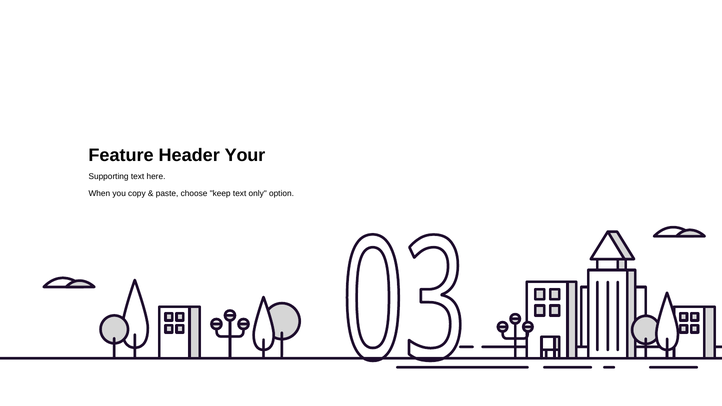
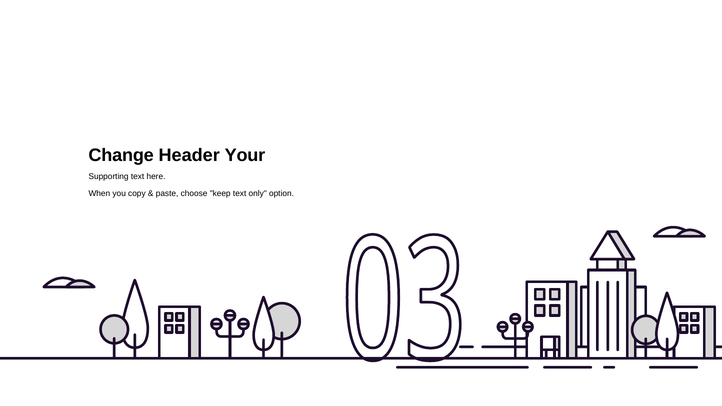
Feature: Feature -> Change (121, 156)
